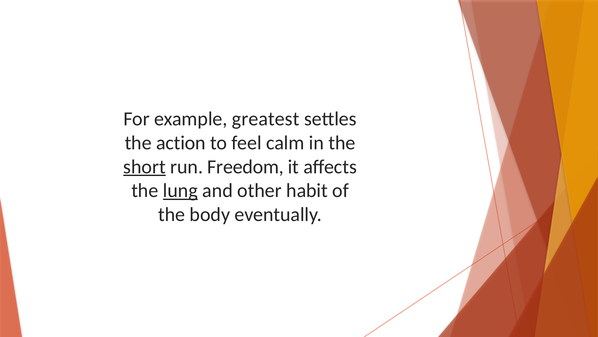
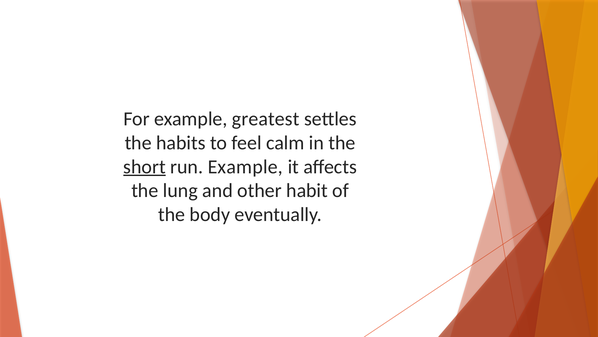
action: action -> habits (181, 143)
run Freedom: Freedom -> Example (245, 166)
lung underline: present -> none (180, 190)
